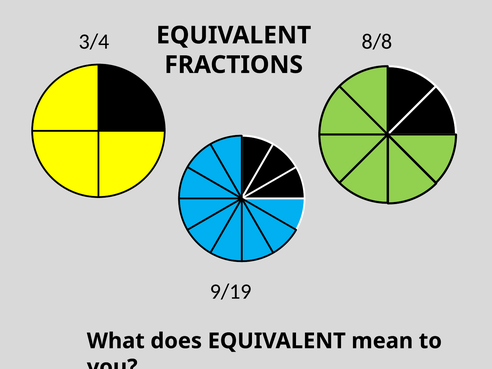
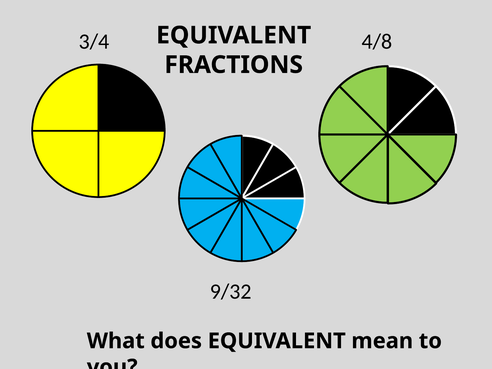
8/8: 8/8 -> 4/8 (377, 42)
9/19: 9/19 -> 9/32 (231, 292)
